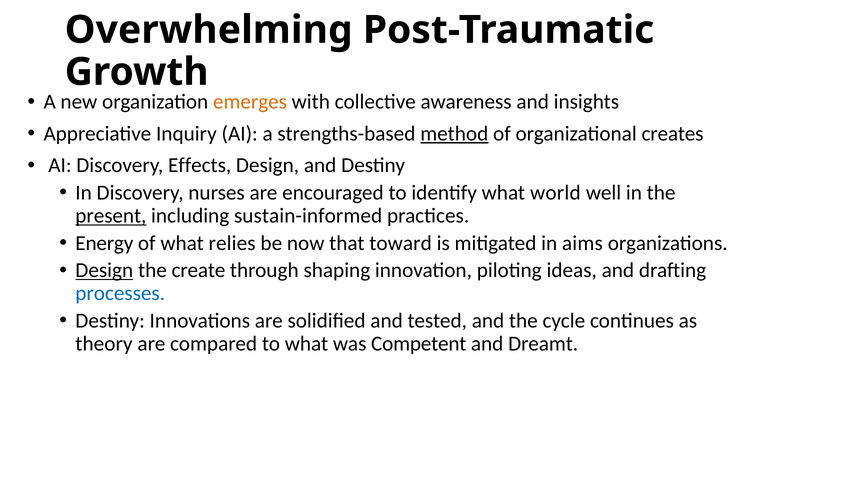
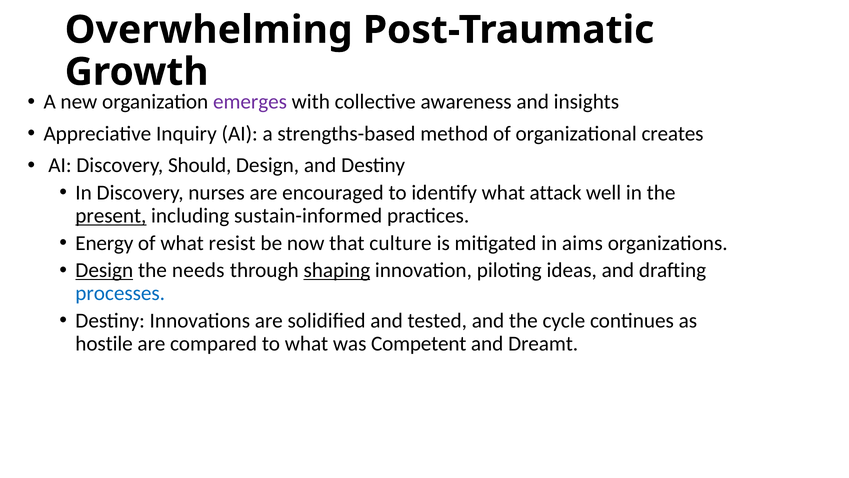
emerges colour: orange -> purple (250, 102)
method underline: present -> none (454, 134)
Effects: Effects -> Should (200, 165)
world: world -> attack (556, 193)
relies: relies -> resist (232, 243)
toward: toward -> culture (400, 243)
create: create -> needs (198, 270)
shaping underline: none -> present (337, 270)
theory: theory -> hostile (104, 343)
